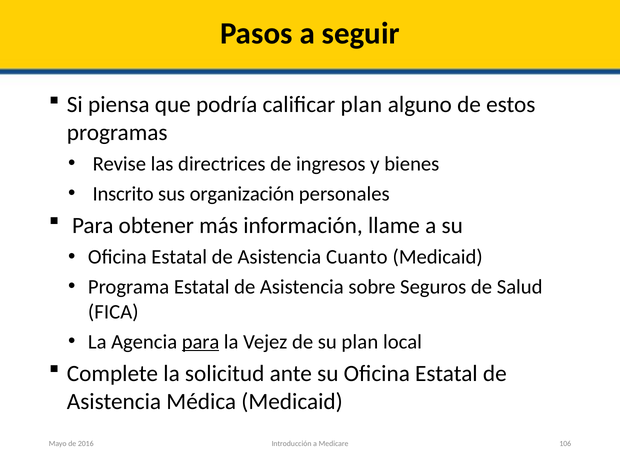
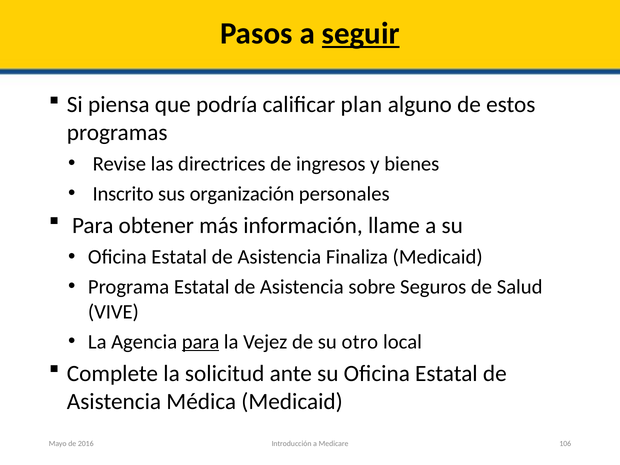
seguir underline: none -> present (361, 34)
Cuanto: Cuanto -> Finaliza (357, 257)
FICA: FICA -> VIVE (113, 312)
su plan: plan -> otro (360, 342)
